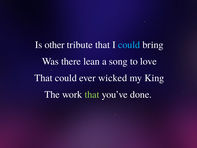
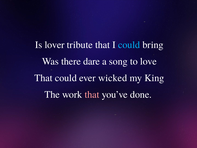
other: other -> lover (55, 45)
lean: lean -> dare (92, 61)
that colour: light green -> pink (92, 94)
